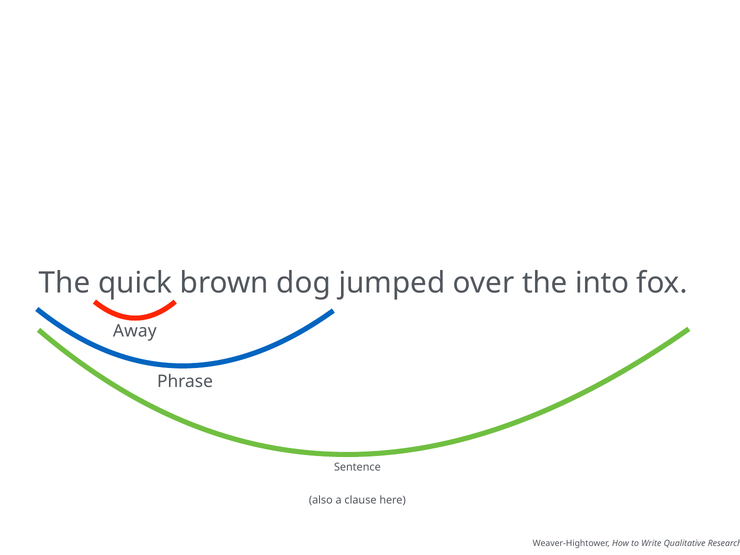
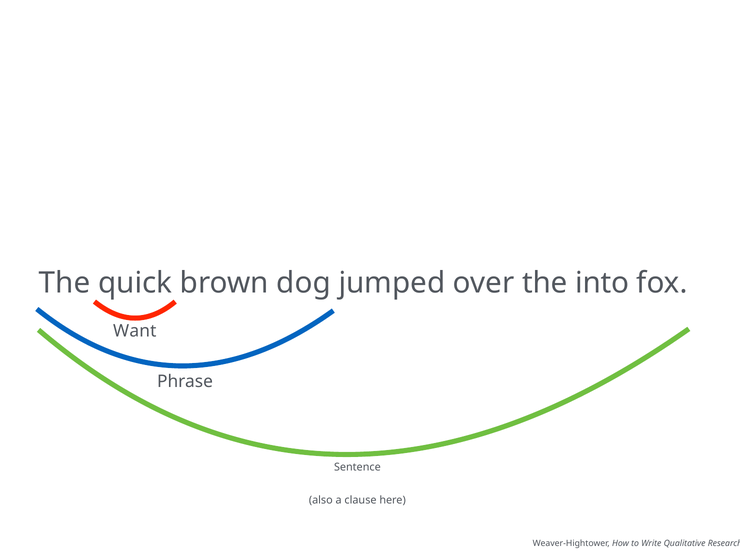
Away: Away -> Want (135, 331)
